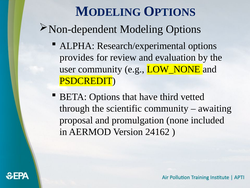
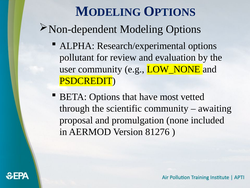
provides: provides -> pollutant (77, 57)
third: third -> most (169, 97)
24162: 24162 -> 81276 (157, 132)
